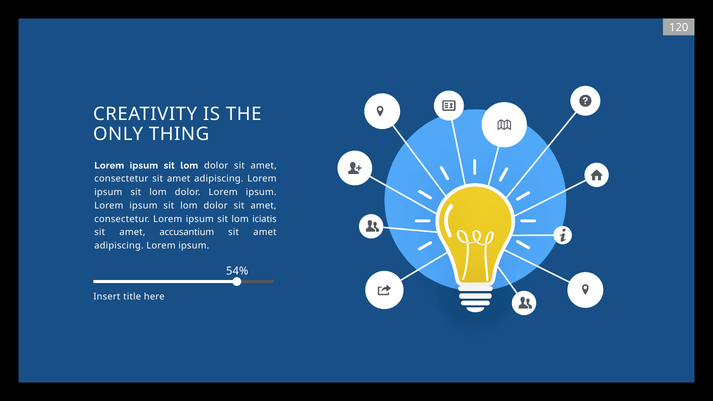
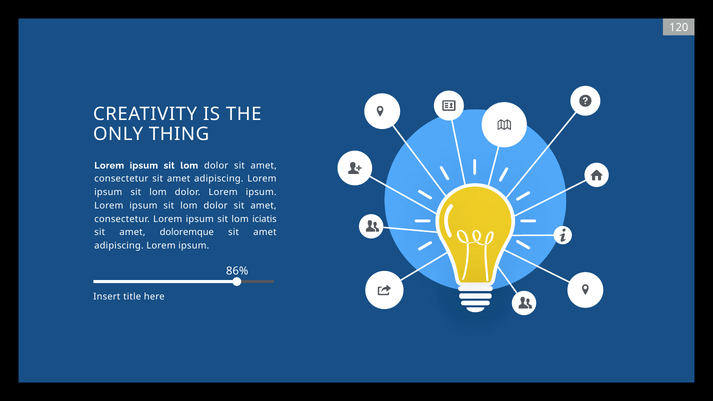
accusantium: accusantium -> doloremque (187, 232)
54%: 54% -> 86% (237, 271)
